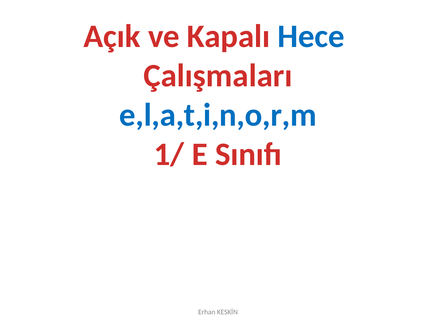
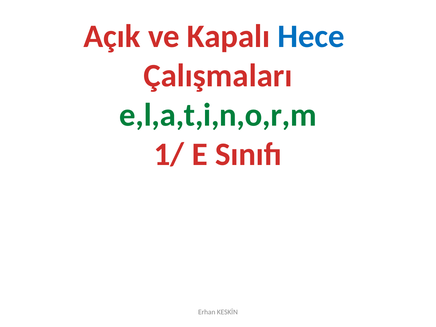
e,l,a,t,i,n,o,r,m colour: blue -> green (218, 115)
